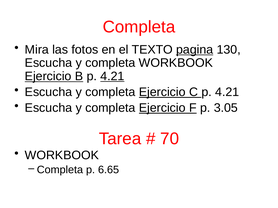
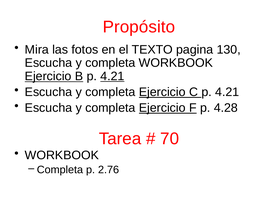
Completa: Completa -> Propósito (139, 27)
pagina underline: present -> none (195, 50)
3.05: 3.05 -> 4.28 (226, 108)
6.65: 6.65 -> 2.76 (109, 170)
